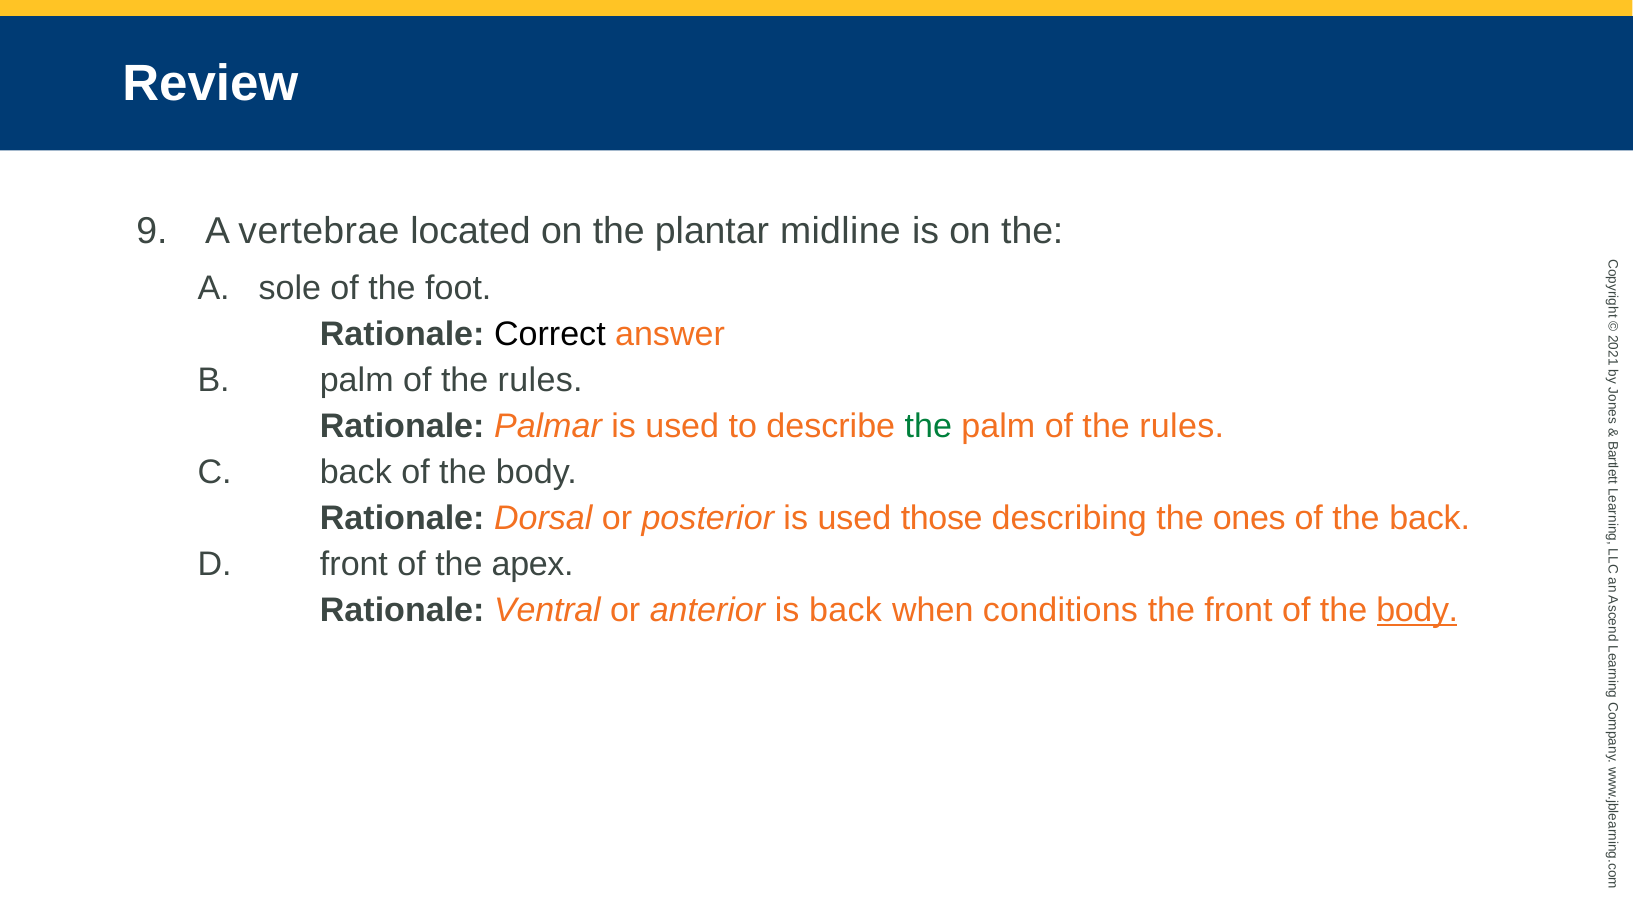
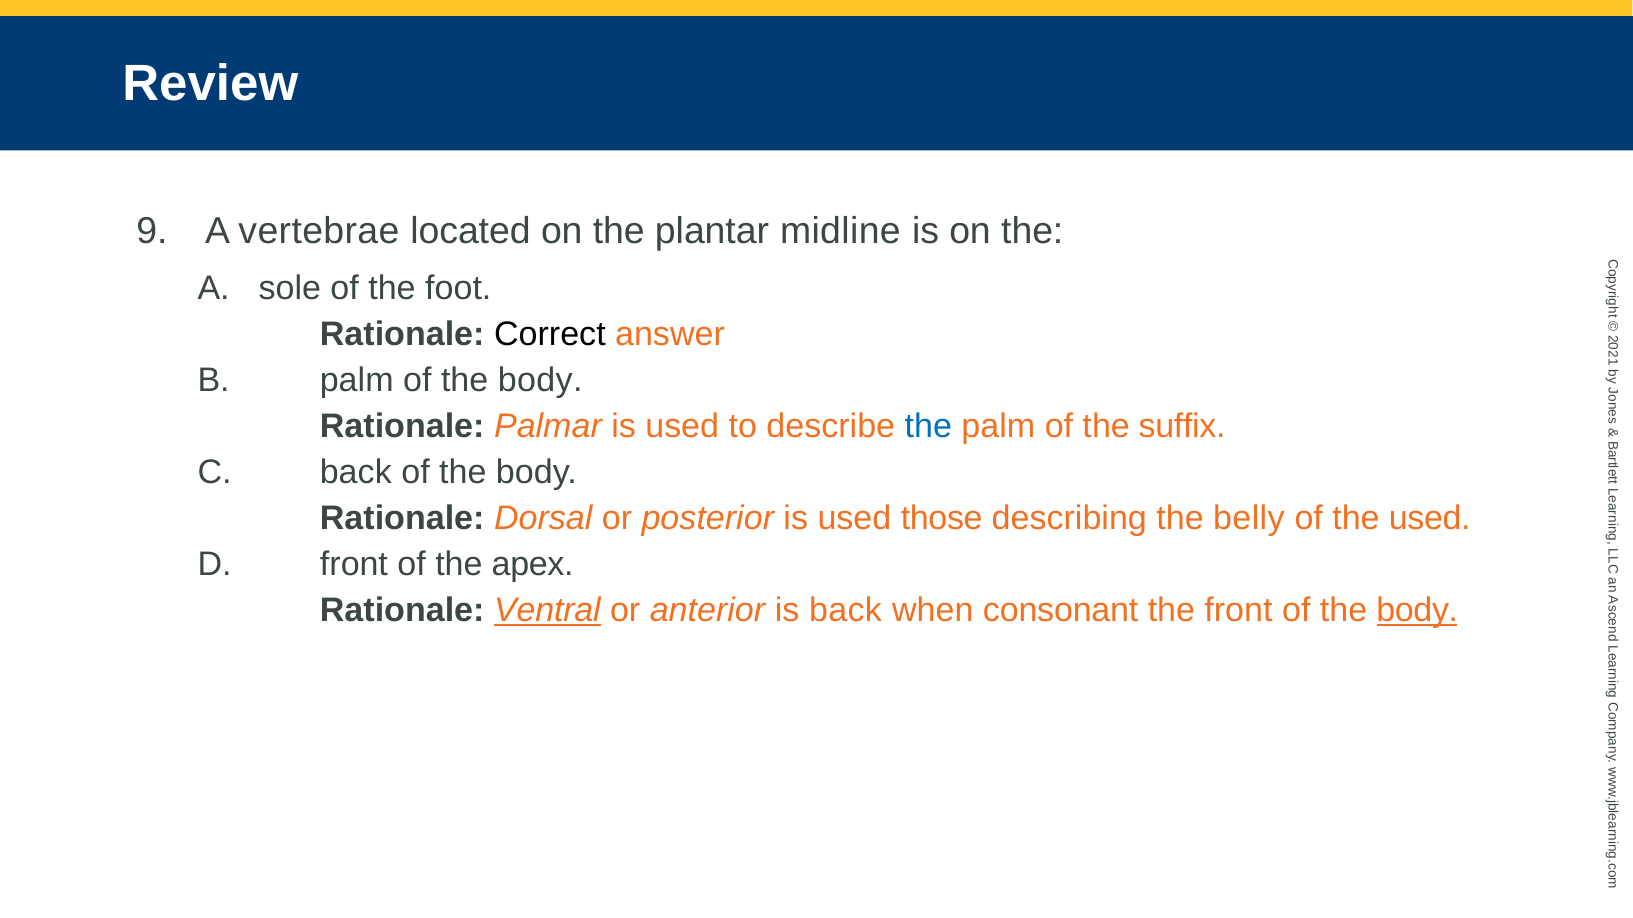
rules: rules -> body (540, 381)
the colour: green -> blue (928, 427)
rules: rules -> suffix (1182, 427)
ones: ones -> belly (1249, 519)
the back: back -> used (1430, 519)
Ventral underline: none -> present (547, 610)
conditions: conditions -> consonant (1061, 610)
